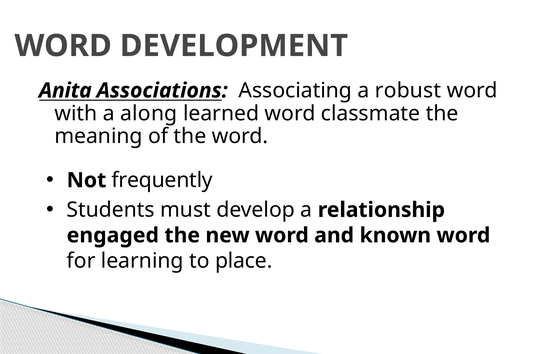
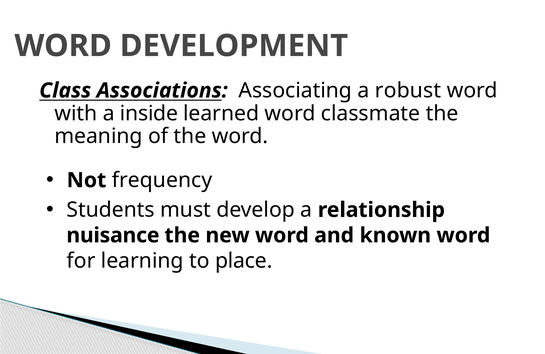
Anita: Anita -> Class (65, 91)
along: along -> inside (149, 113)
frequently: frequently -> frequency (162, 180)
engaged: engaged -> nuisance (113, 236)
